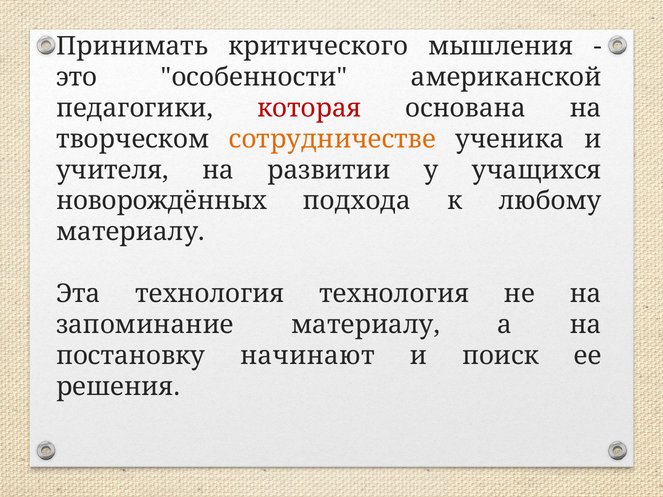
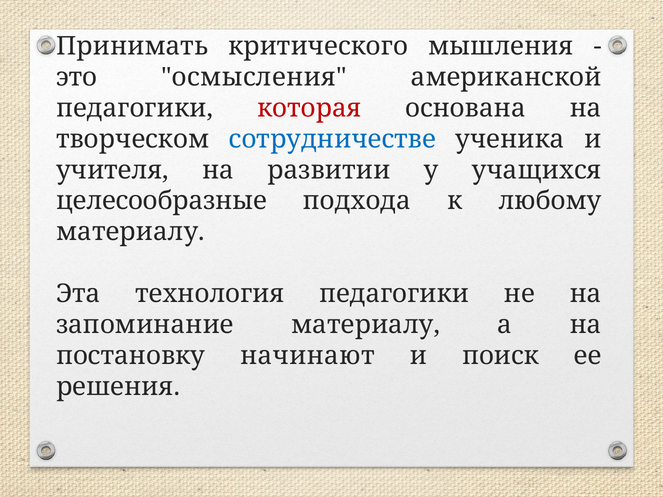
особенности: особенности -> осмысления (254, 77)
сотрудничестве colour: orange -> blue (332, 139)
новорождённых: новорождённых -> целесообразные (162, 201)
технология технология: технология -> педагогики (394, 294)
